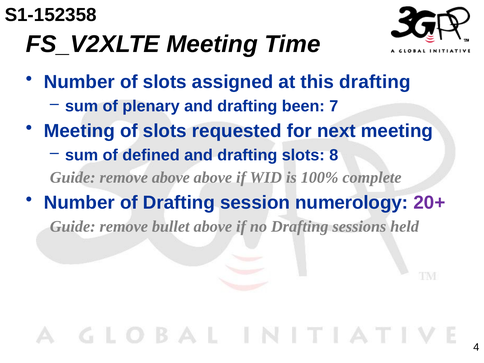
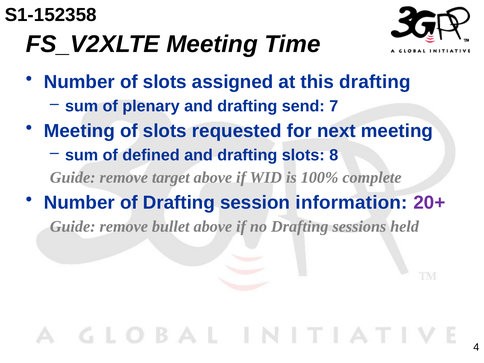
been: been -> send (303, 106)
remove above: above -> target (171, 178)
numerology: numerology -> information (351, 203)
